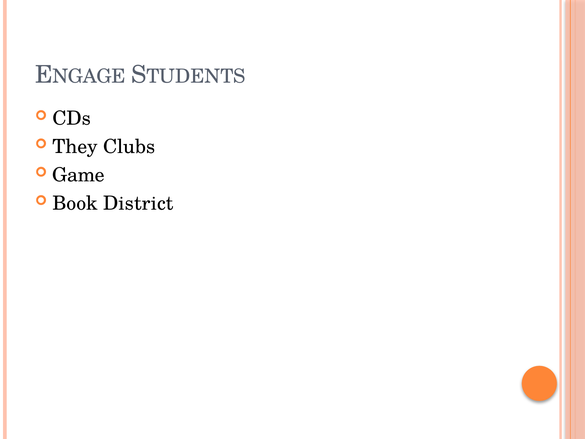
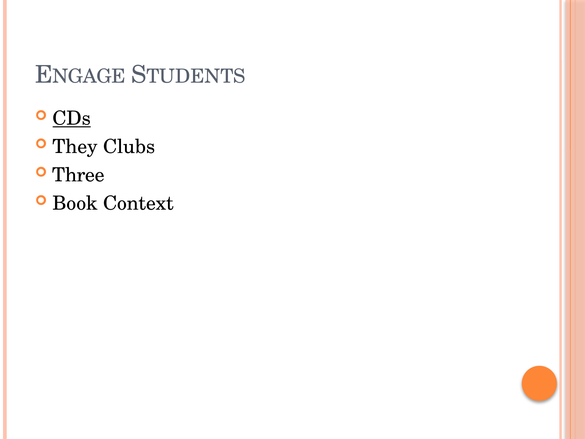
CDs underline: none -> present (72, 118)
Game: Game -> Three (78, 175)
District: District -> Context (138, 203)
